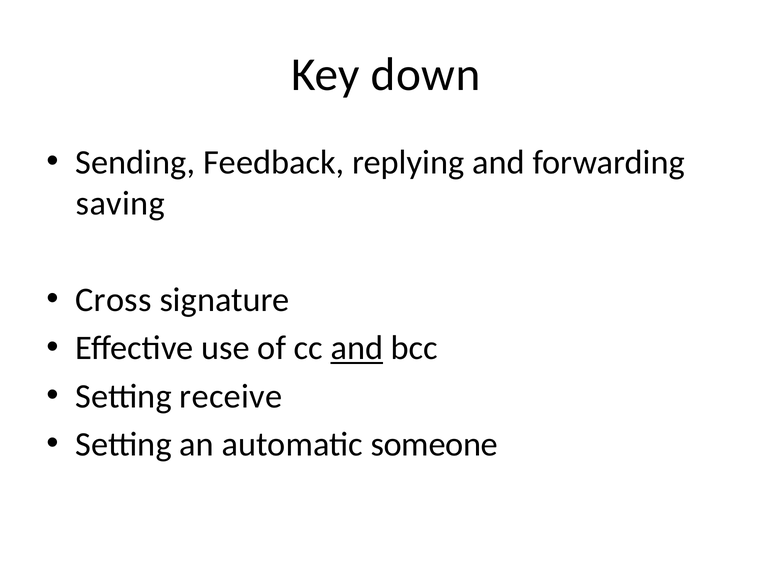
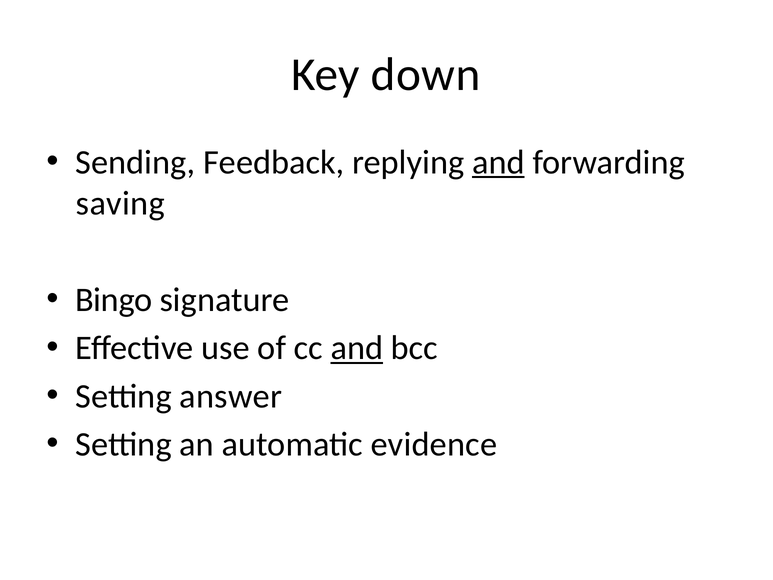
and underline: none -> present (498, 162)
Cross: Cross -> Bingo (114, 300)
receive: receive -> answer (231, 396)
someone: someone -> evidence (434, 444)
